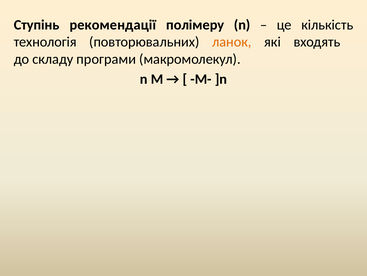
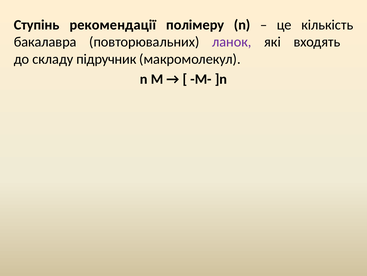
технологія: технологія -> бакалавра (45, 42)
ланок colour: orange -> purple (232, 42)
програми: програми -> підручник (106, 59)
